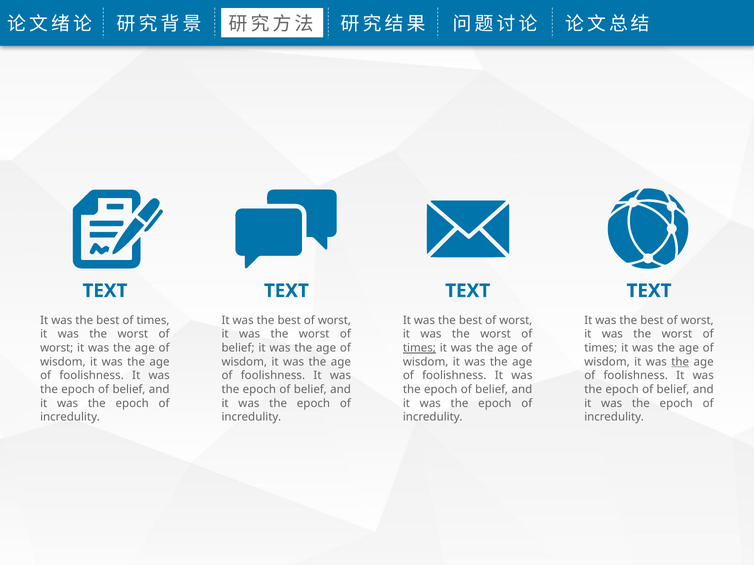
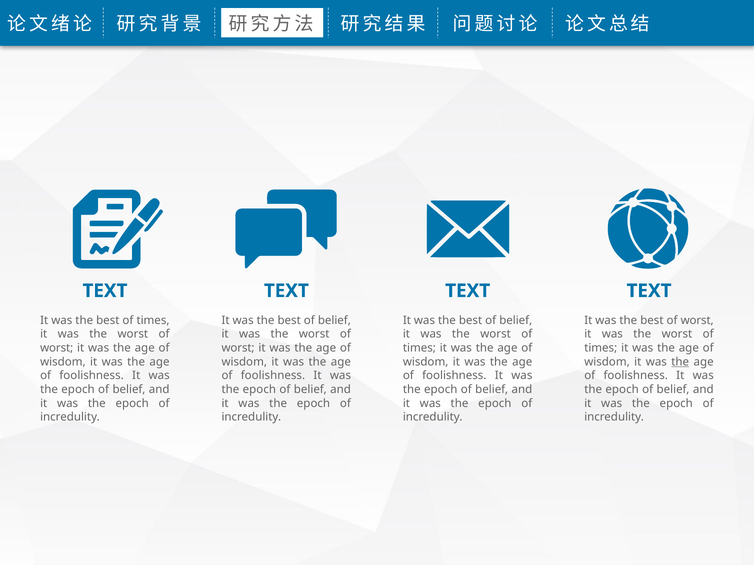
worst: worst -> belief (334, 321)
worst: worst -> belief (516, 321)
belief: belief -> worst (238, 348)
times underline: present -> none (419, 348)
